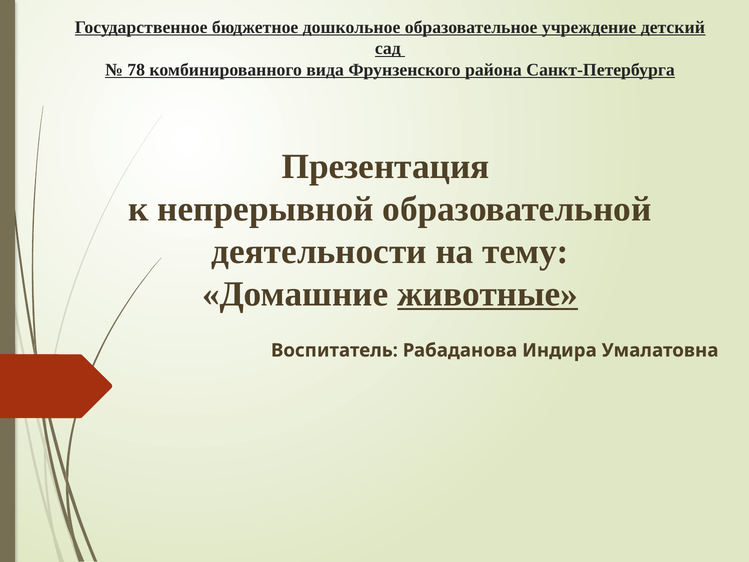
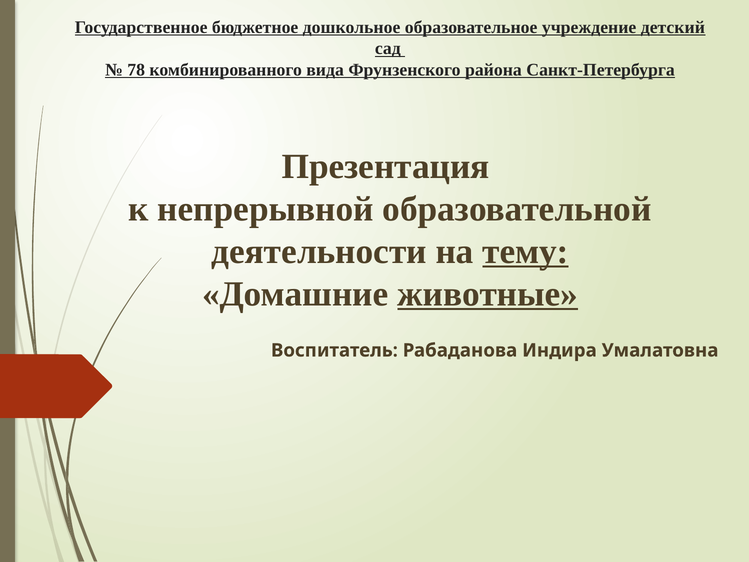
тему underline: none -> present (525, 251)
